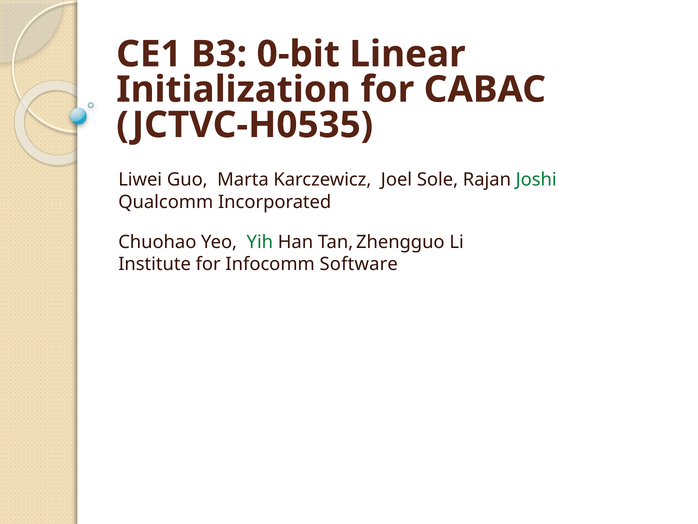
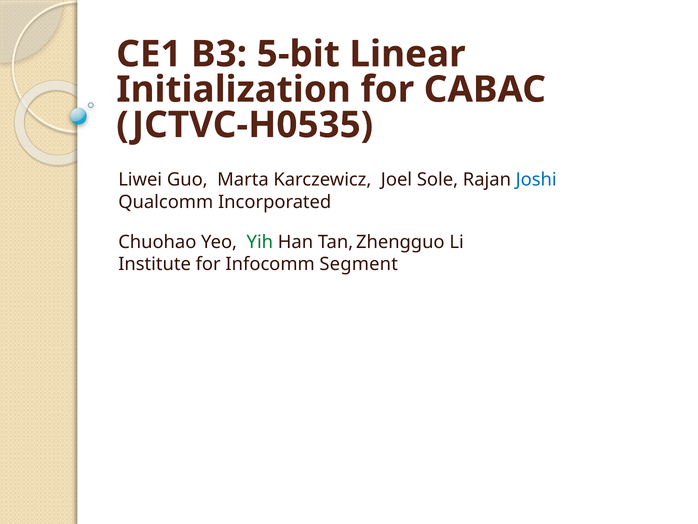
0-bit: 0-bit -> 5-bit (298, 54)
Joshi colour: green -> blue (536, 180)
Software: Software -> Segment (359, 264)
